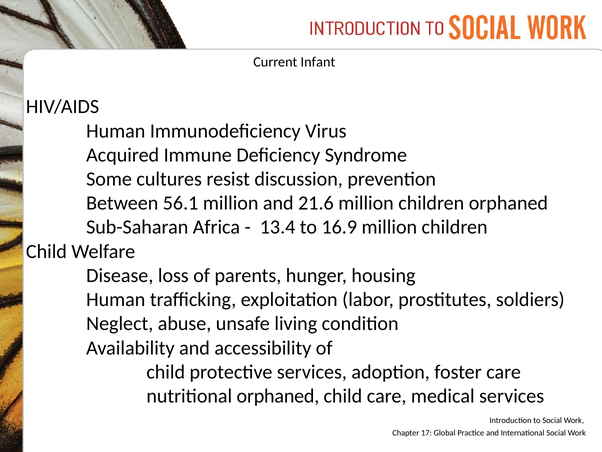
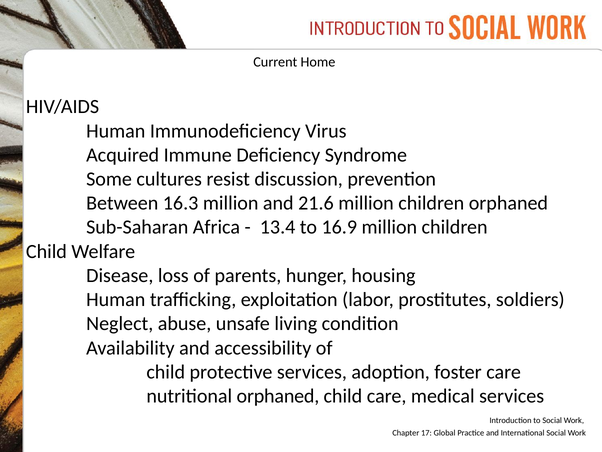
Infant: Infant -> Home (318, 62)
56.1: 56.1 -> 16.3 (181, 203)
